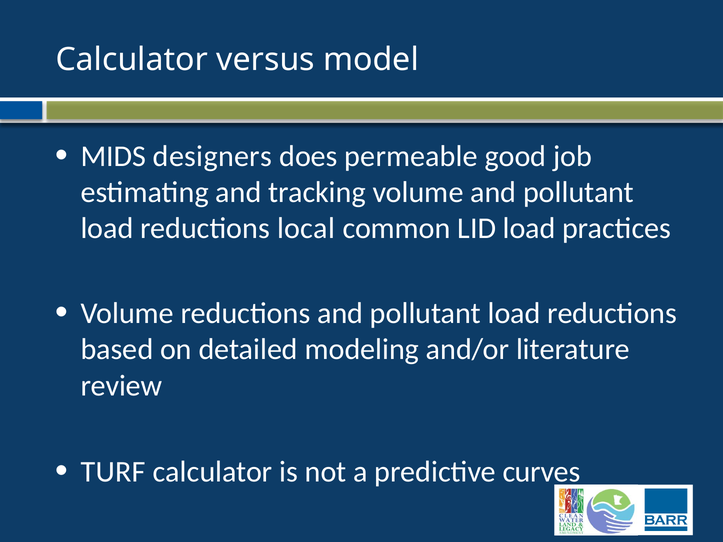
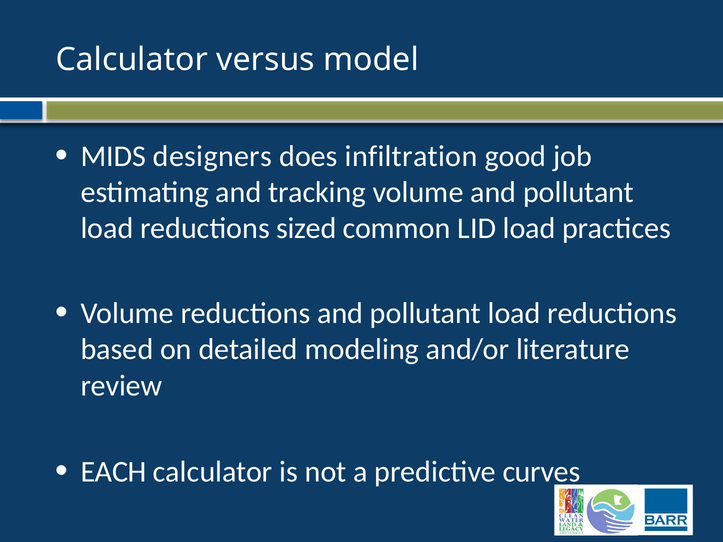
permeable: permeable -> infiltration (411, 156)
local: local -> sized (306, 229)
TURF: TURF -> EACH (114, 472)
